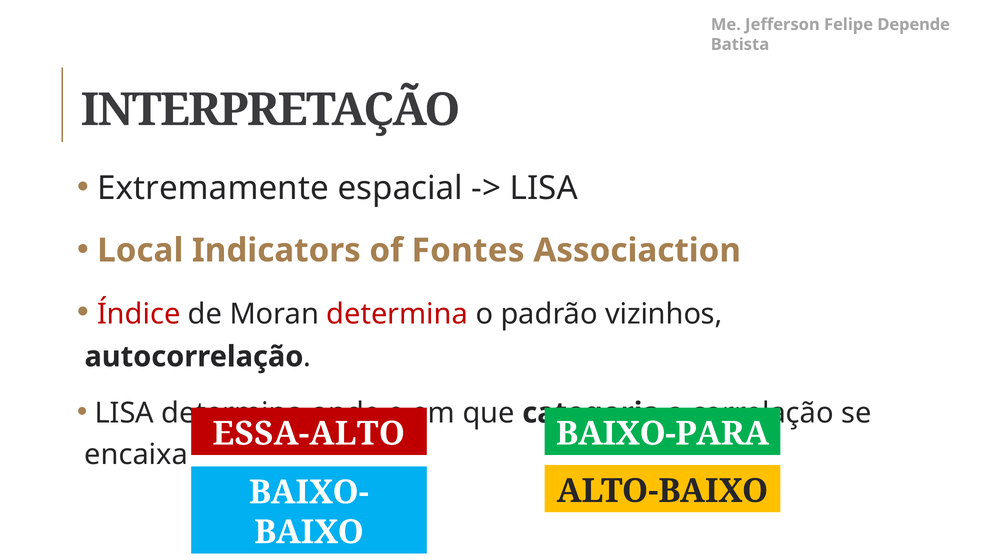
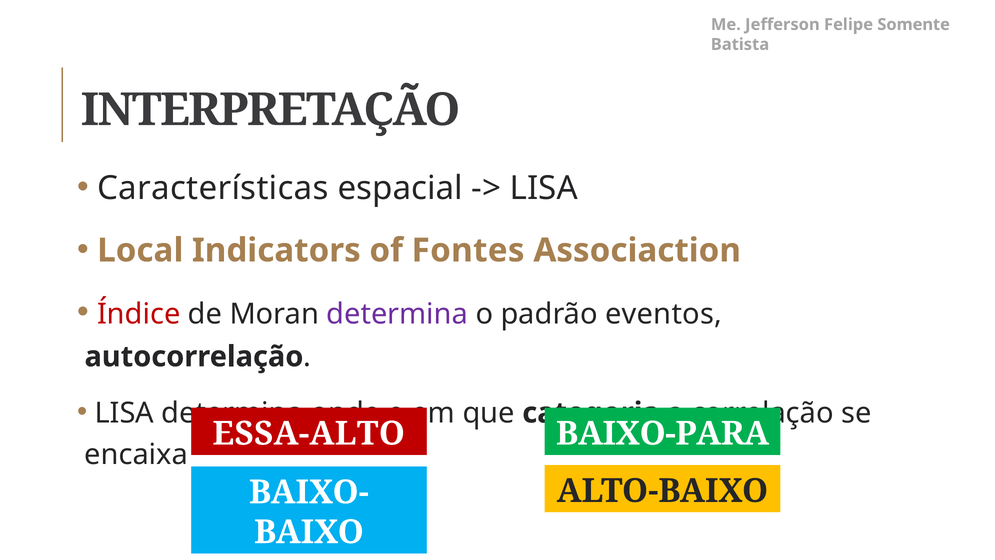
Depende: Depende -> Somente (914, 24)
Extremamente: Extremamente -> Características (213, 188)
determina colour: red -> purple (397, 314)
vizinhos: vizinhos -> eventos (664, 314)
